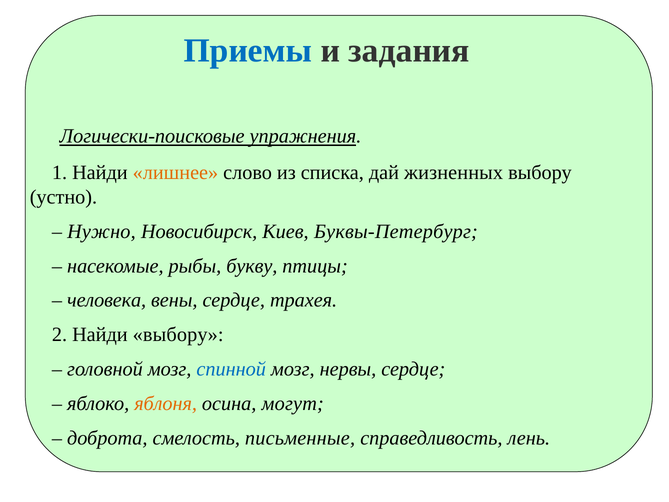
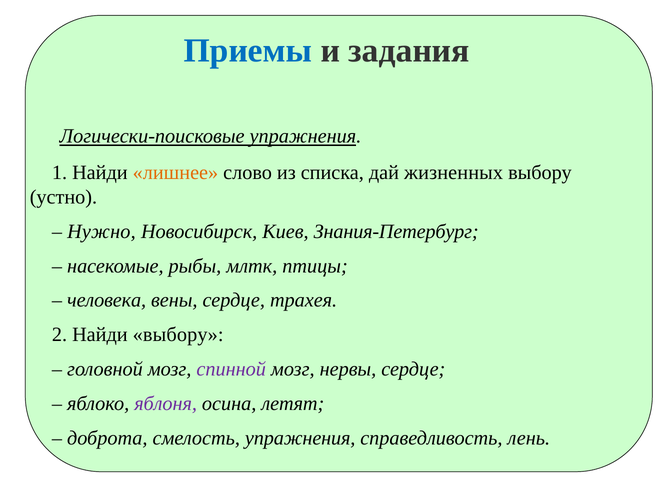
Буквы-Петербург: Буквы-Петербург -> Знания-Петербург (396, 231)
букву: букву -> млтк (252, 266)
спинной colour: blue -> purple (231, 369)
яблоня colour: orange -> purple (166, 403)
могут: могут -> летят (293, 403)
смелость письменные: письменные -> упражнения (300, 438)
